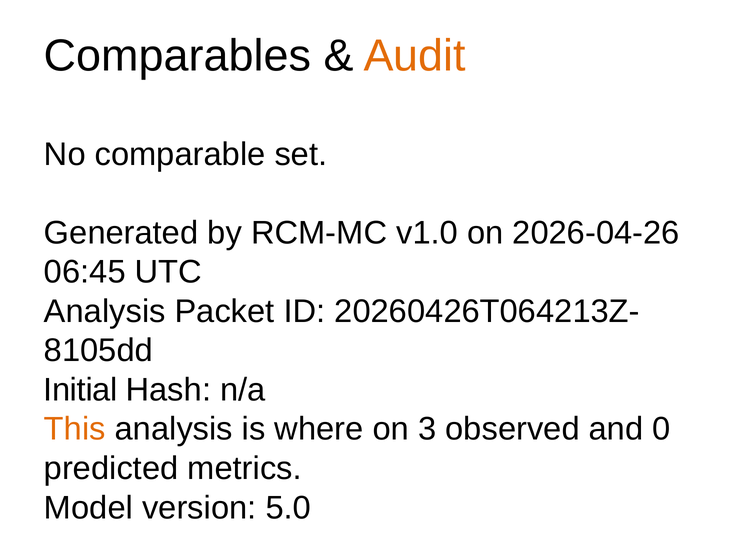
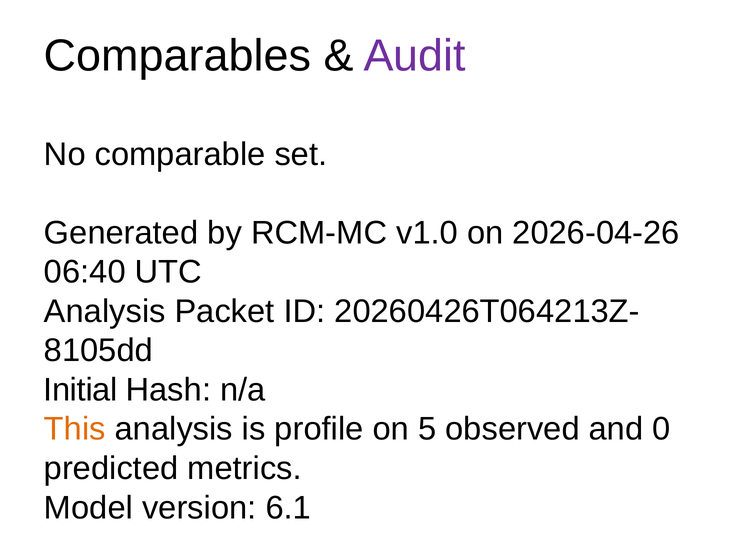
Audit colour: orange -> purple (415, 56)
06:45: 06:45 -> 06:40 (85, 272)
where: where -> profile (319, 429)
3: 3 -> 5 (427, 429)
5.0: 5.0 -> 6.1 (288, 507)
